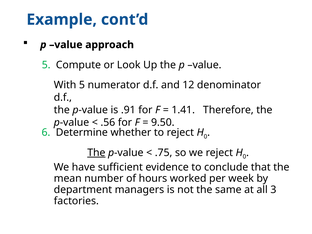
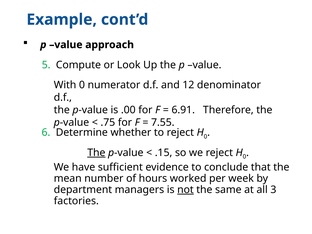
With 5: 5 -> 0 (82, 85)
.91: .91 -> .00 (128, 110)
1.41: 1.41 -> 6.91 (183, 110)
.56: .56 -> .75 (108, 122)
9.50: 9.50 -> 7.55 (163, 122)
.75: .75 -> .15 (164, 153)
not underline: none -> present (185, 190)
